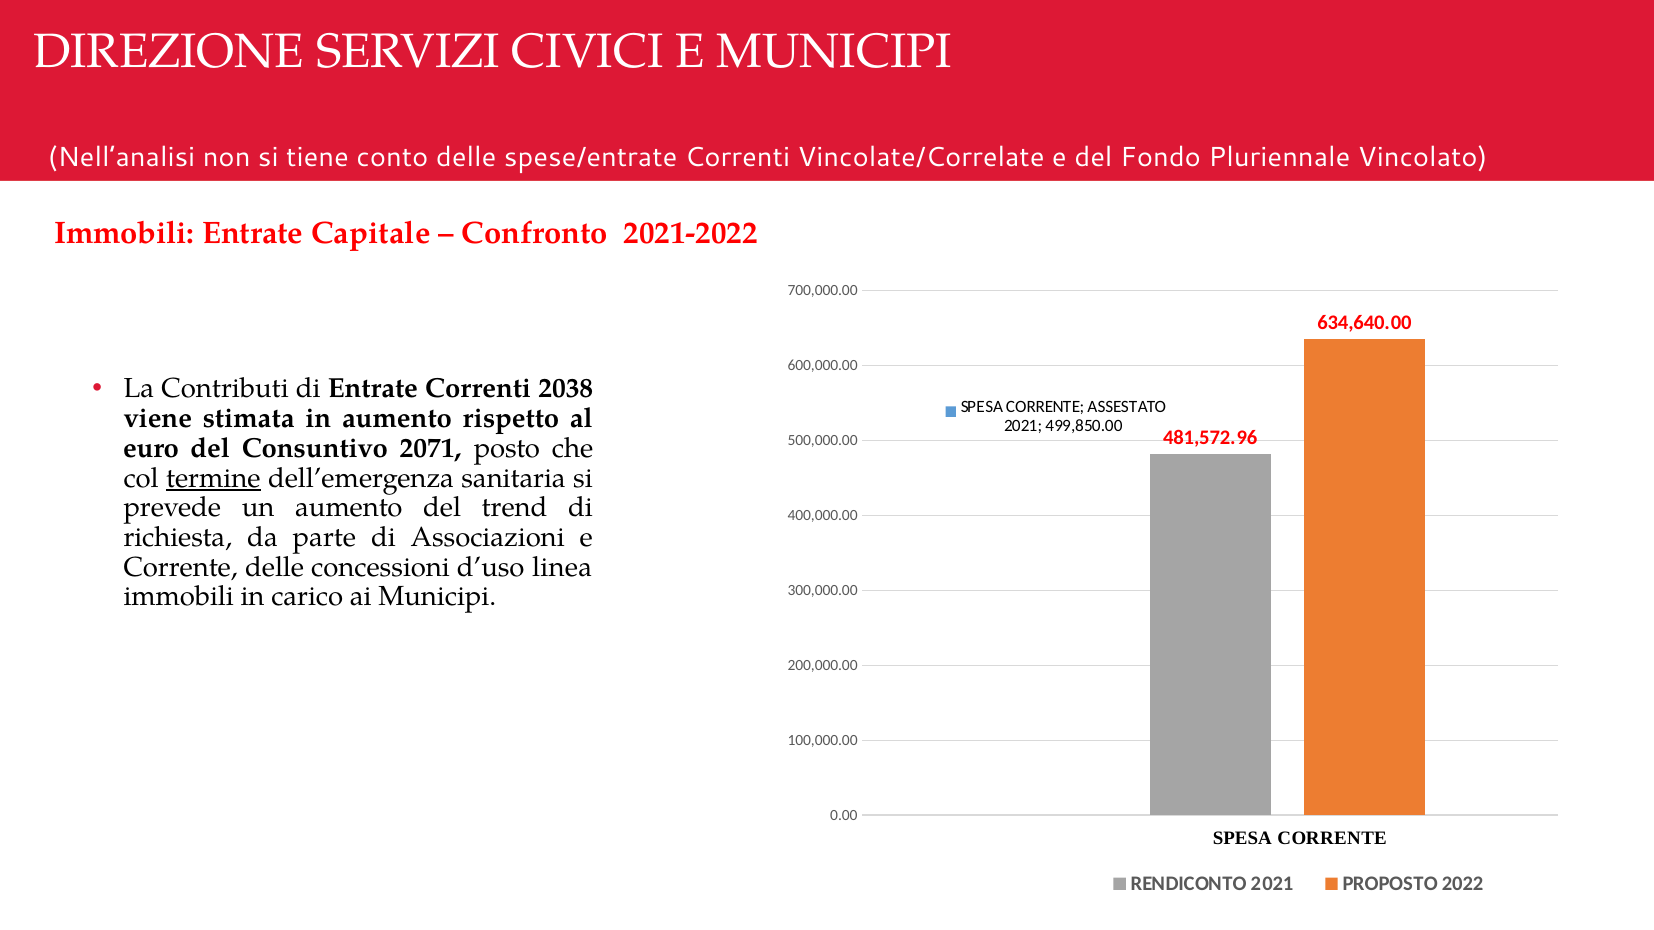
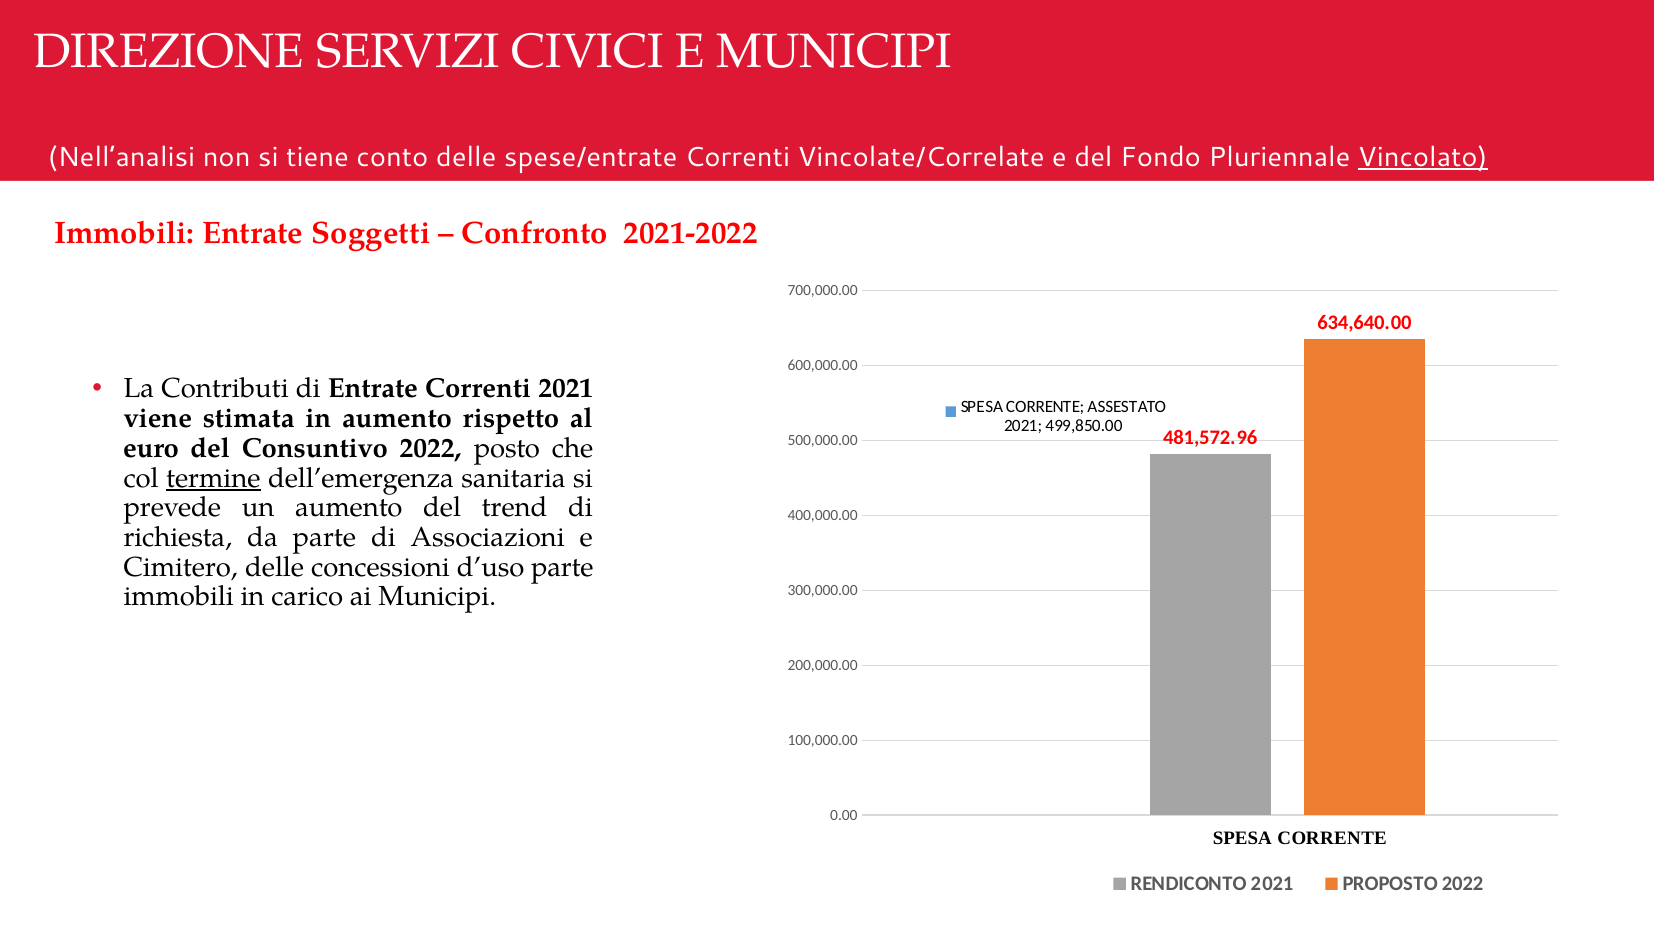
Vincolato underline: none -> present (1423, 157)
Capitale: Capitale -> Soggetti (371, 233)
Correnti 2038: 2038 -> 2021 (566, 389)
Consuntivo 2071: 2071 -> 2022 (431, 448)
Corrente: Corrente -> Cimitero (181, 567)
d’uso linea: linea -> parte (562, 567)
